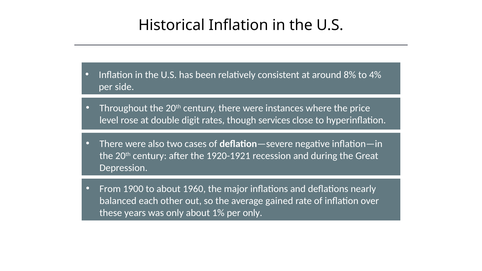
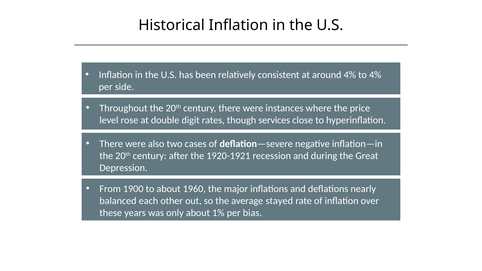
around 8%: 8% -> 4% (350, 75)
gained: gained -> stayed (279, 201)
per only: only -> bias (252, 213)
